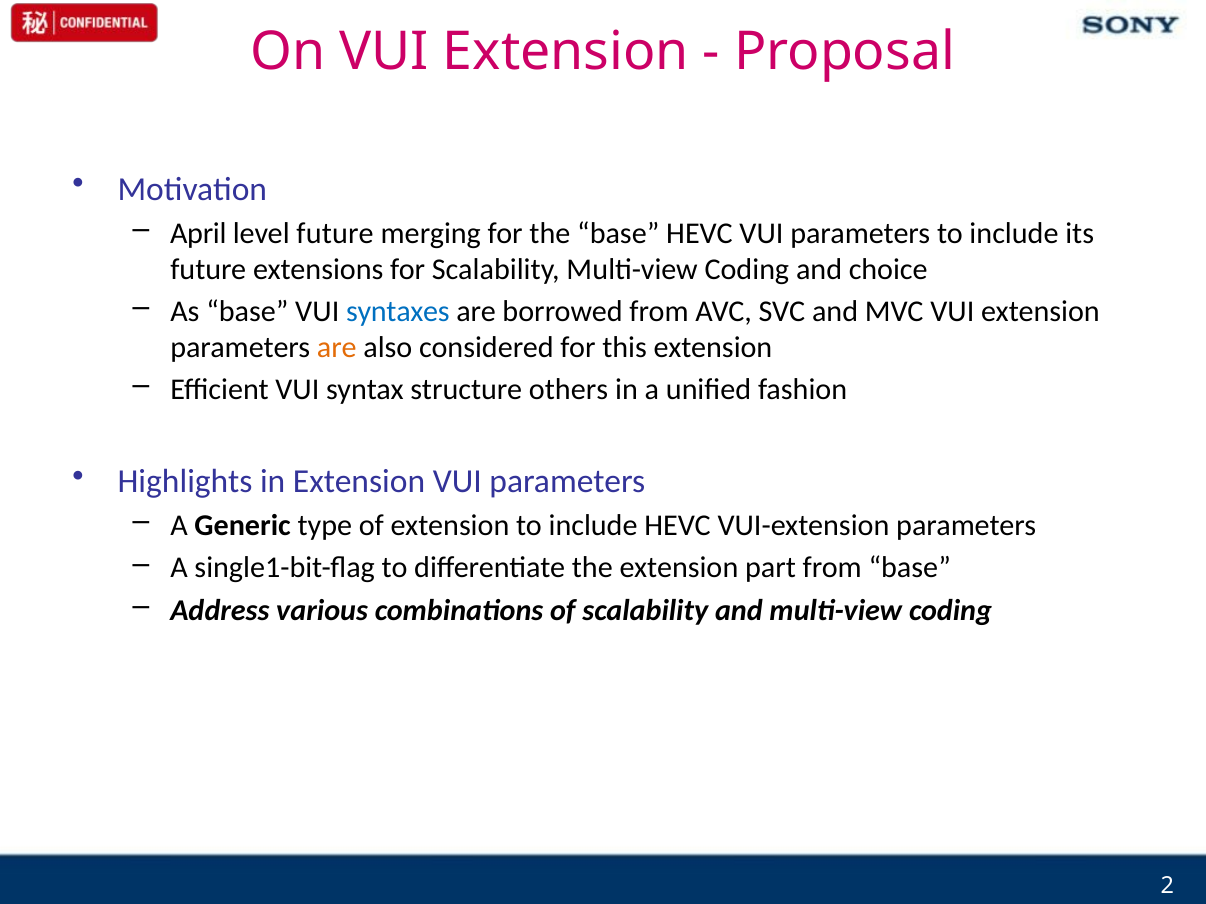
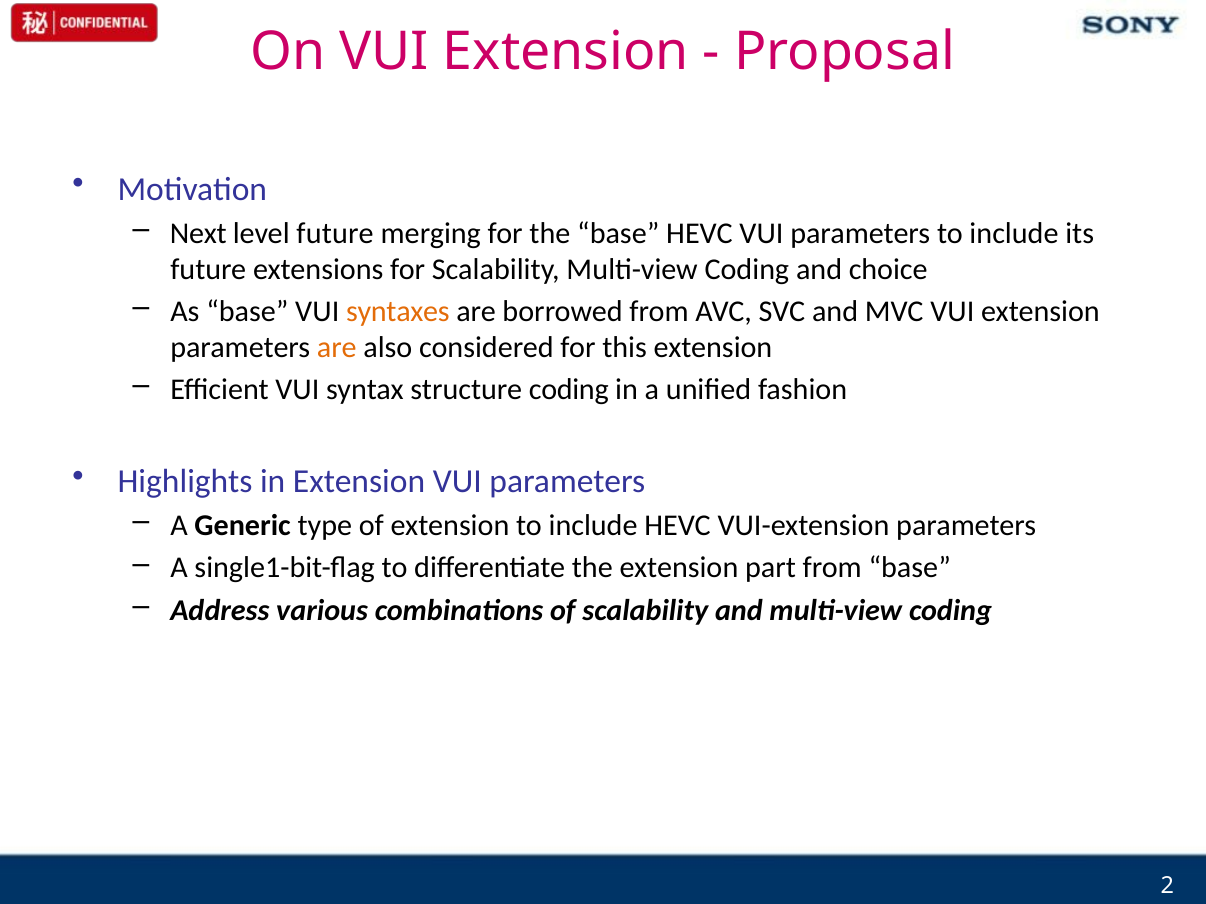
April: April -> Next (198, 233)
syntaxes colour: blue -> orange (398, 312)
structure others: others -> coding (569, 390)
